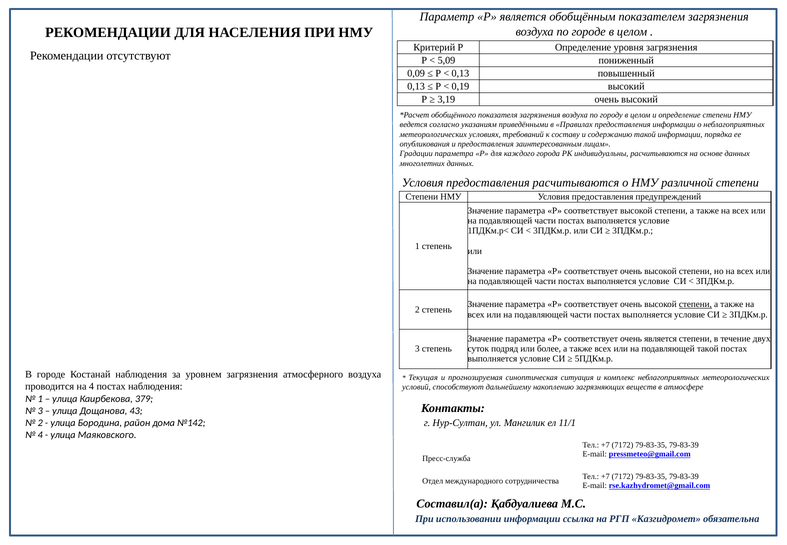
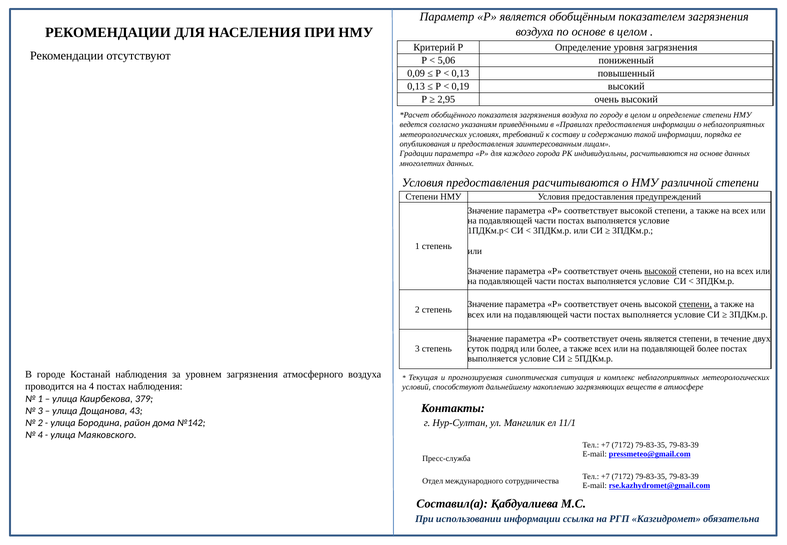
по городе: городе -> основе (589, 32)
5,09: 5,09 -> 5,06 (446, 60)
3,19: 3,19 -> 2,95 (446, 99)
высокой underline: none -> present (660, 271)
подавляющей такой: такой -> более (708, 349)
